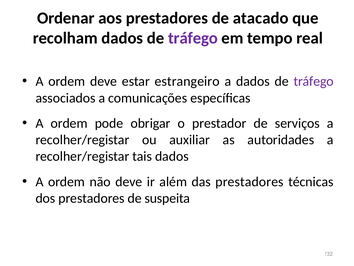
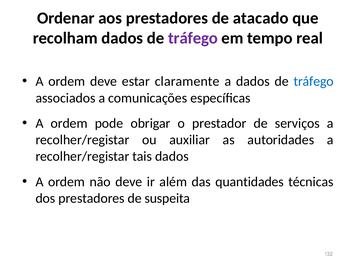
estrangeiro: estrangeiro -> claramente (187, 81)
tráfego colour: purple -> blue (314, 81)
das prestadores: prestadores -> quantidades (250, 181)
